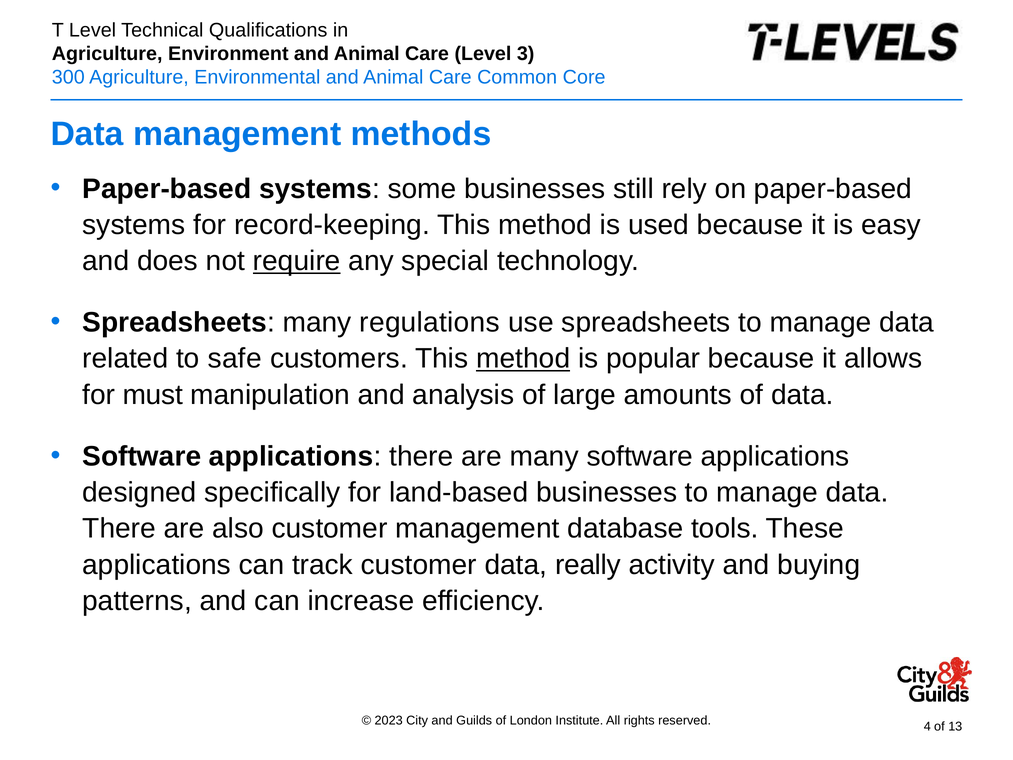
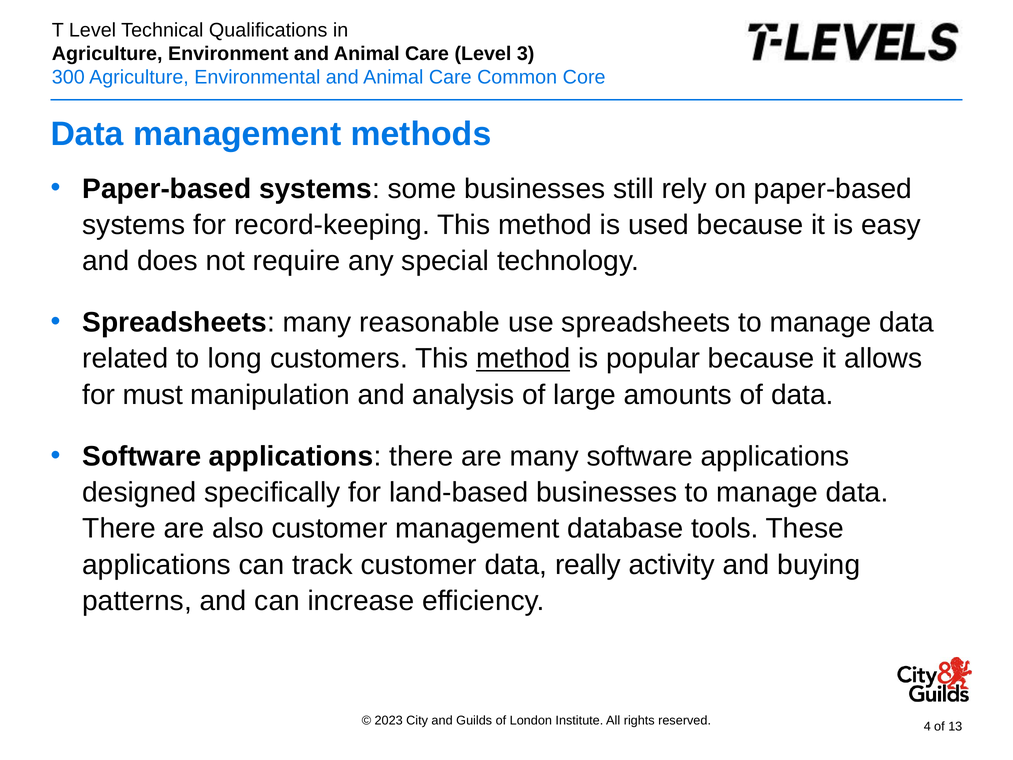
require underline: present -> none (297, 261)
regulations: regulations -> reasonable (430, 322)
safe: safe -> long (235, 359)
